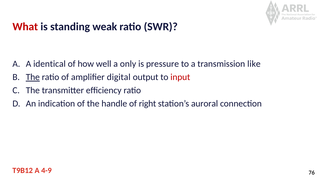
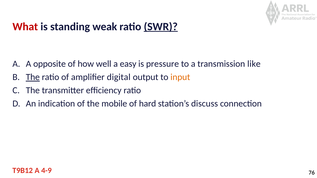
SWR underline: none -> present (161, 27)
identical: identical -> opposite (50, 64)
only: only -> easy (128, 64)
input colour: red -> orange (180, 77)
handle: handle -> mobile (114, 104)
right: right -> hard (148, 104)
auroral: auroral -> discuss (205, 104)
